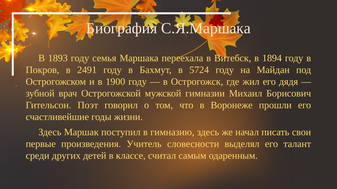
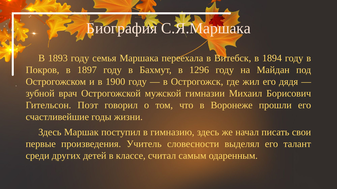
2491: 2491 -> 1897 (87, 70)
5724: 5724 -> 1296 (199, 70)
